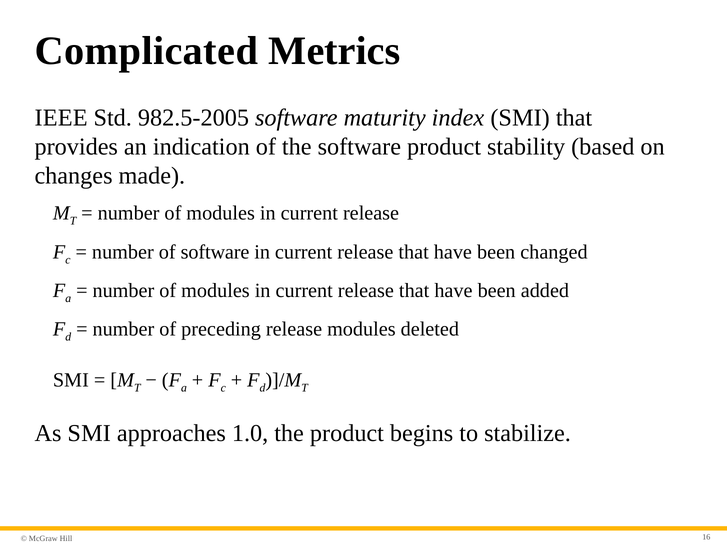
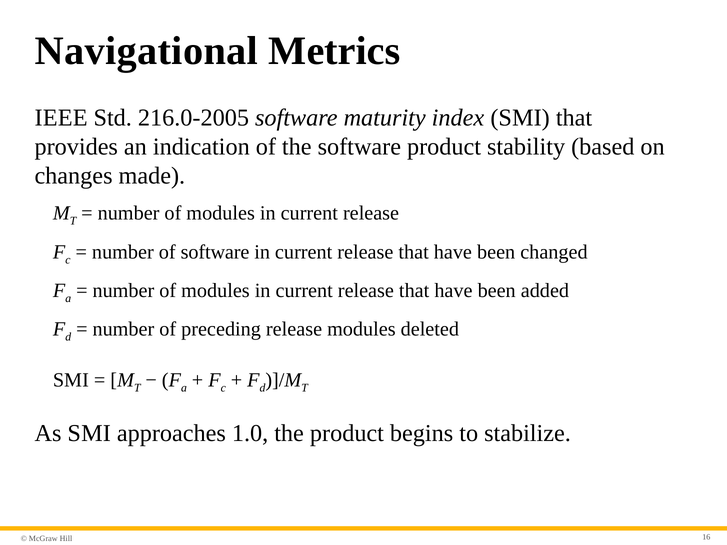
Complicated: Complicated -> Navigational (146, 51)
982.5-2005: 982.5-2005 -> 216.0-2005 (193, 118)
